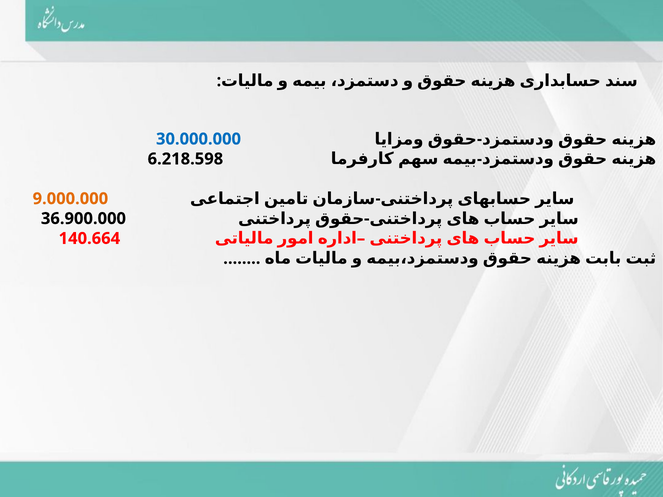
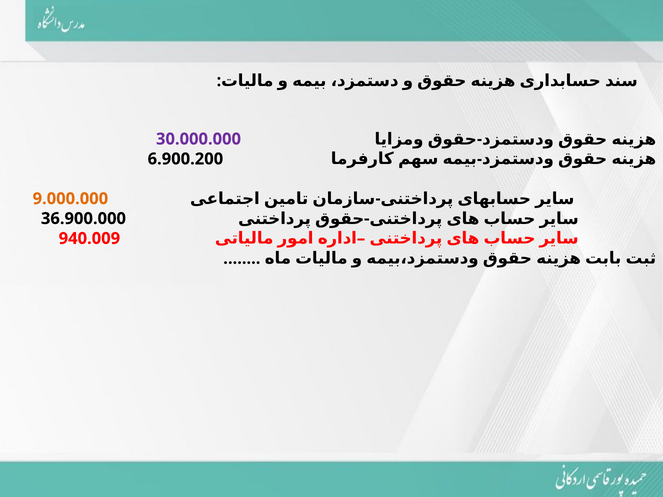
30.000.000 colour: blue -> purple (199, 139)
6.218.598: 6.218.598 -> 6.900.200 (185, 159)
140.664: 140.664 -> 940.009 (89, 239)
